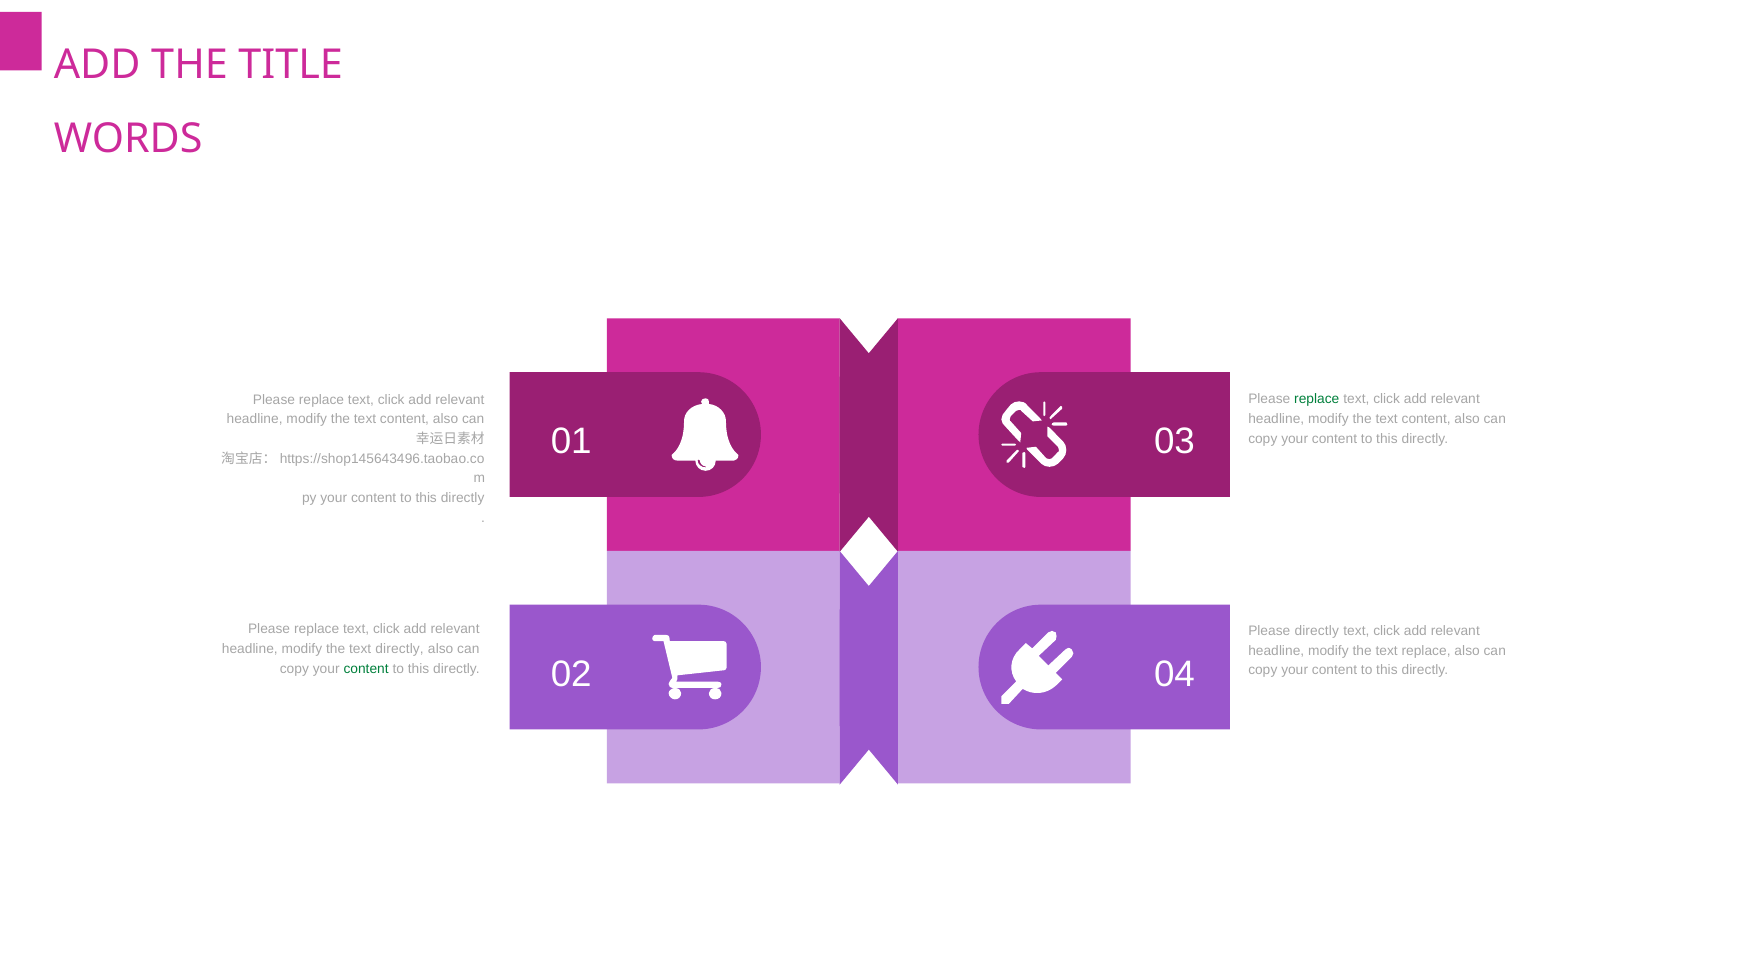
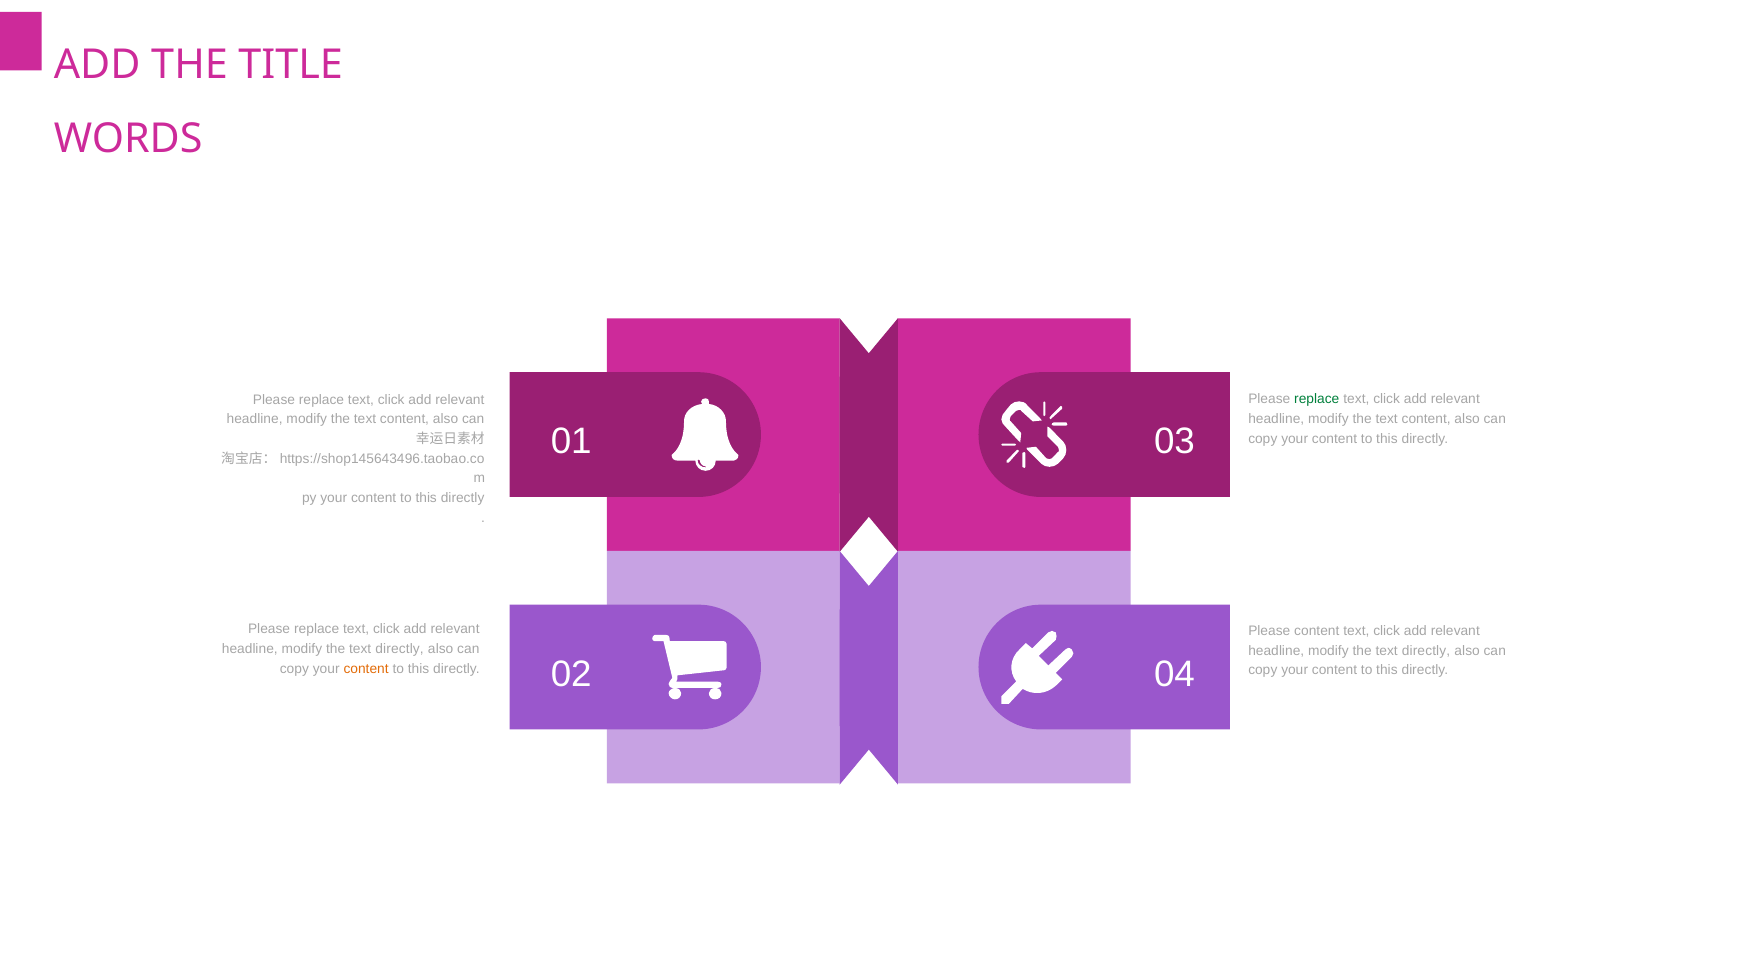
Please directly: directly -> content (1317, 631)
replace: replace -> directly (1426, 651)
content colour: green -> orange (366, 669)
